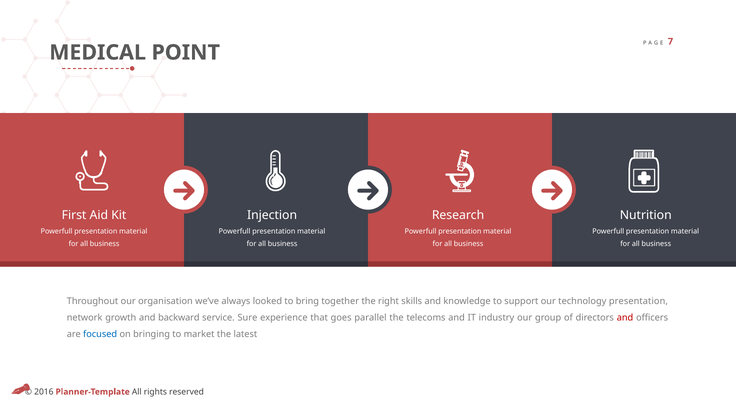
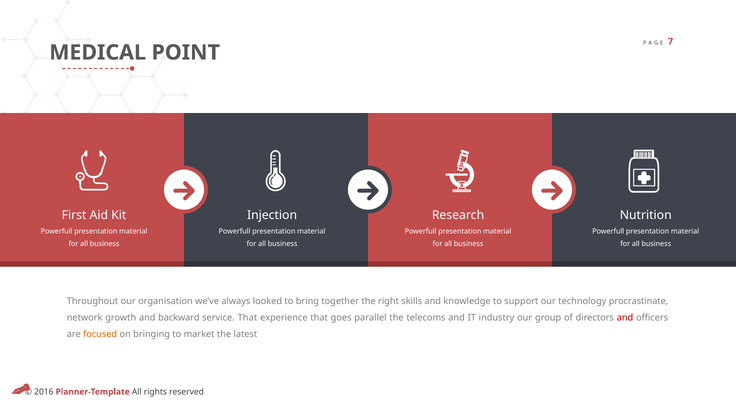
technology presentation: presentation -> procrastinate (639, 301)
service Sure: Sure -> That (247, 318)
focused colour: blue -> orange (100, 334)
